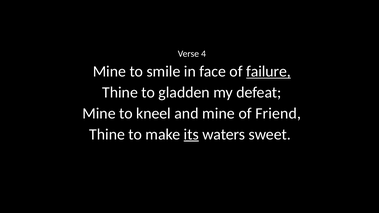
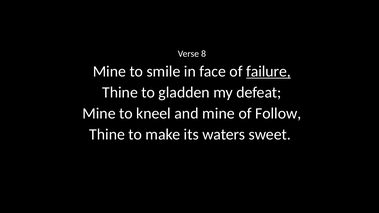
4: 4 -> 8 (204, 54)
Friend: Friend -> Follow (278, 113)
its underline: present -> none (191, 134)
